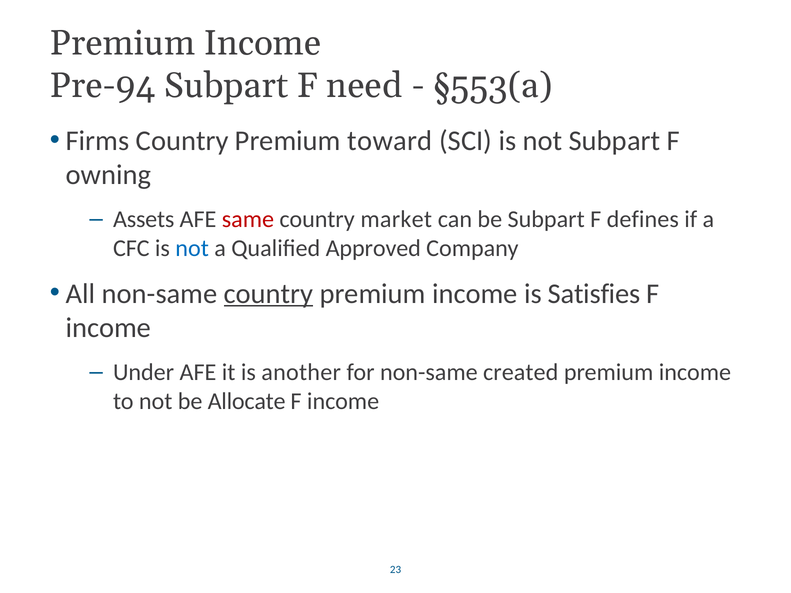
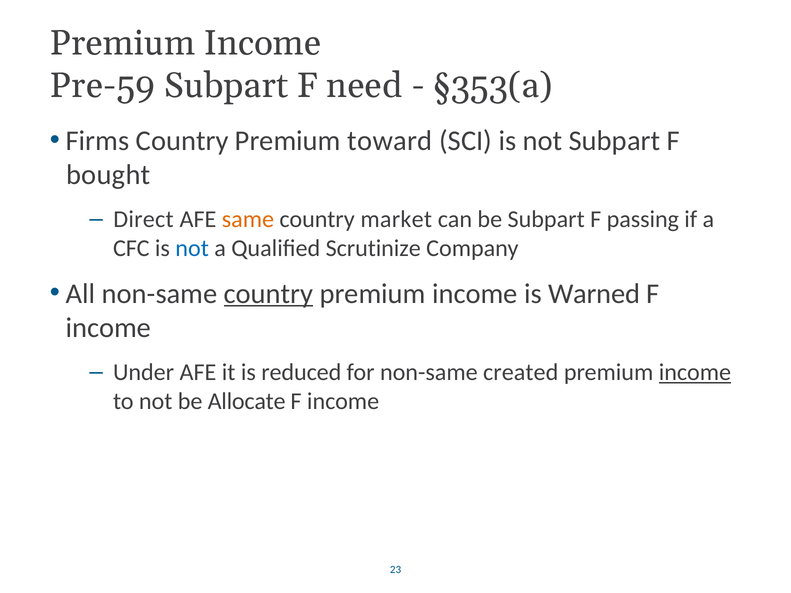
Pre-94: Pre-94 -> Pre-59 (103, 86)
§553(a: §553(a -> §353(a (493, 86)
owning: owning -> bought (108, 175)
Assets: Assets -> Direct (143, 220)
same colour: red -> orange (248, 220)
defines: defines -> passing (643, 220)
Approved: Approved -> Scrutinize (373, 249)
Satisfies: Satisfies -> Warned (594, 294)
another: another -> reduced (301, 373)
income underline: none -> present (695, 373)
